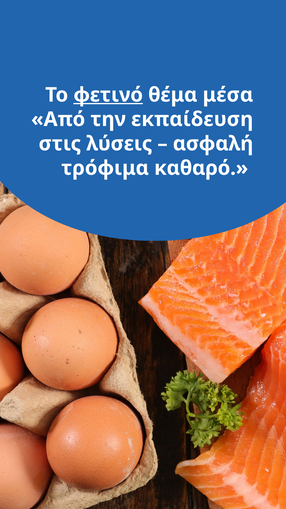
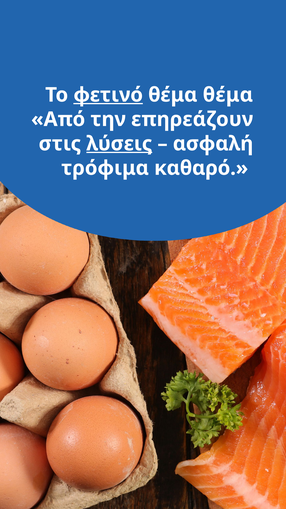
θέμα μέσα: μέσα -> θέμα (228, 95)
εκπαίδευση: εκπαίδευση -> επηρεάζουν (192, 119)
λύσεις underline: none -> present (119, 144)
